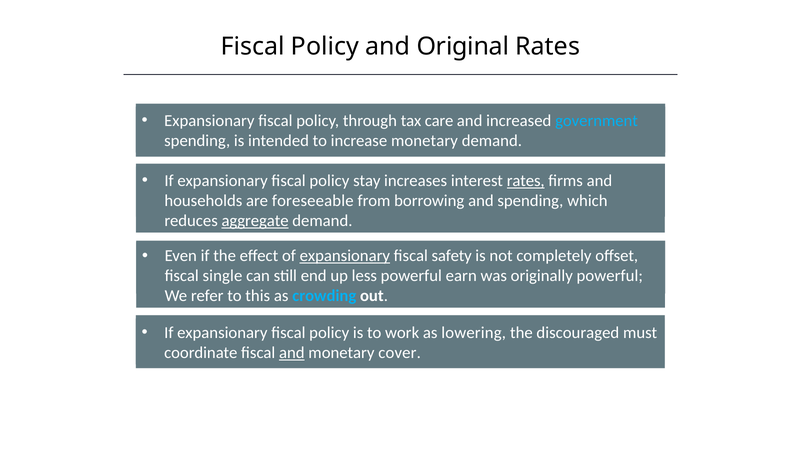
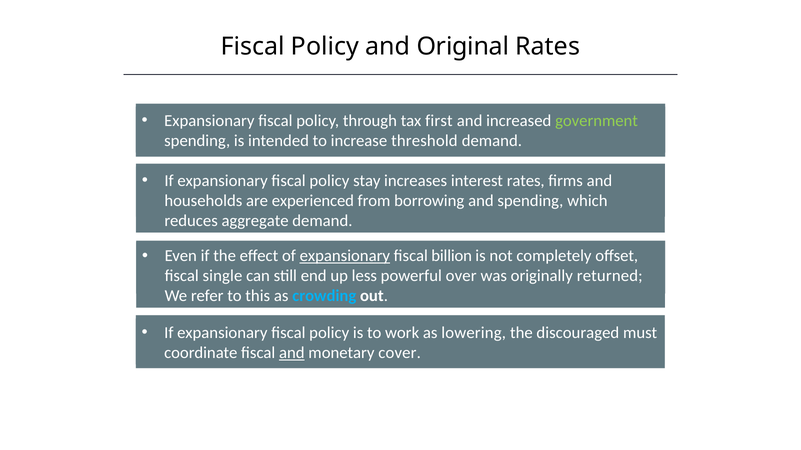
care: care -> first (439, 121)
government colour: light blue -> light green (597, 121)
increase monetary: monetary -> threshold (424, 141)
rates underline: present -> none (526, 181)
foreseeable: foreseeable -> experienced (313, 201)
aggregate underline: present -> none (255, 221)
safety: safety -> billion (452, 256)
earn: earn -> over (461, 276)
originally powerful: powerful -> returned (610, 276)
